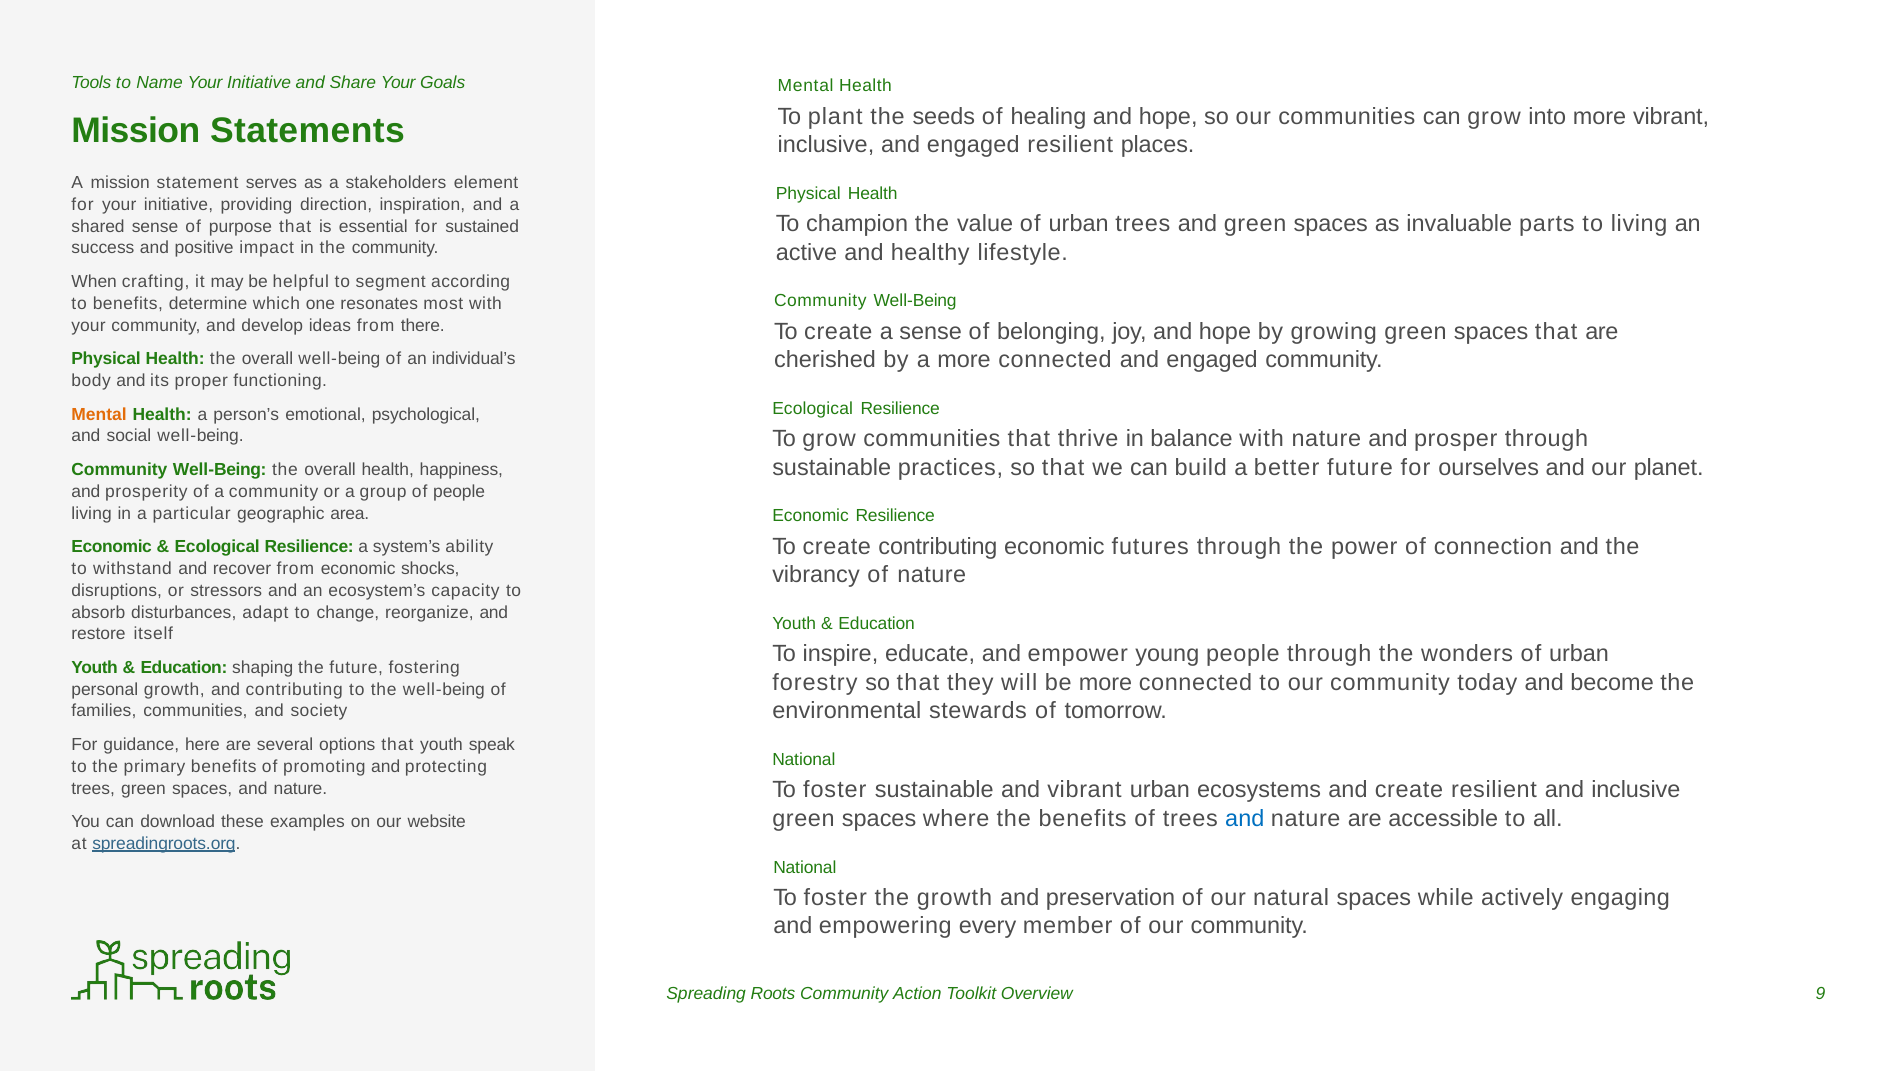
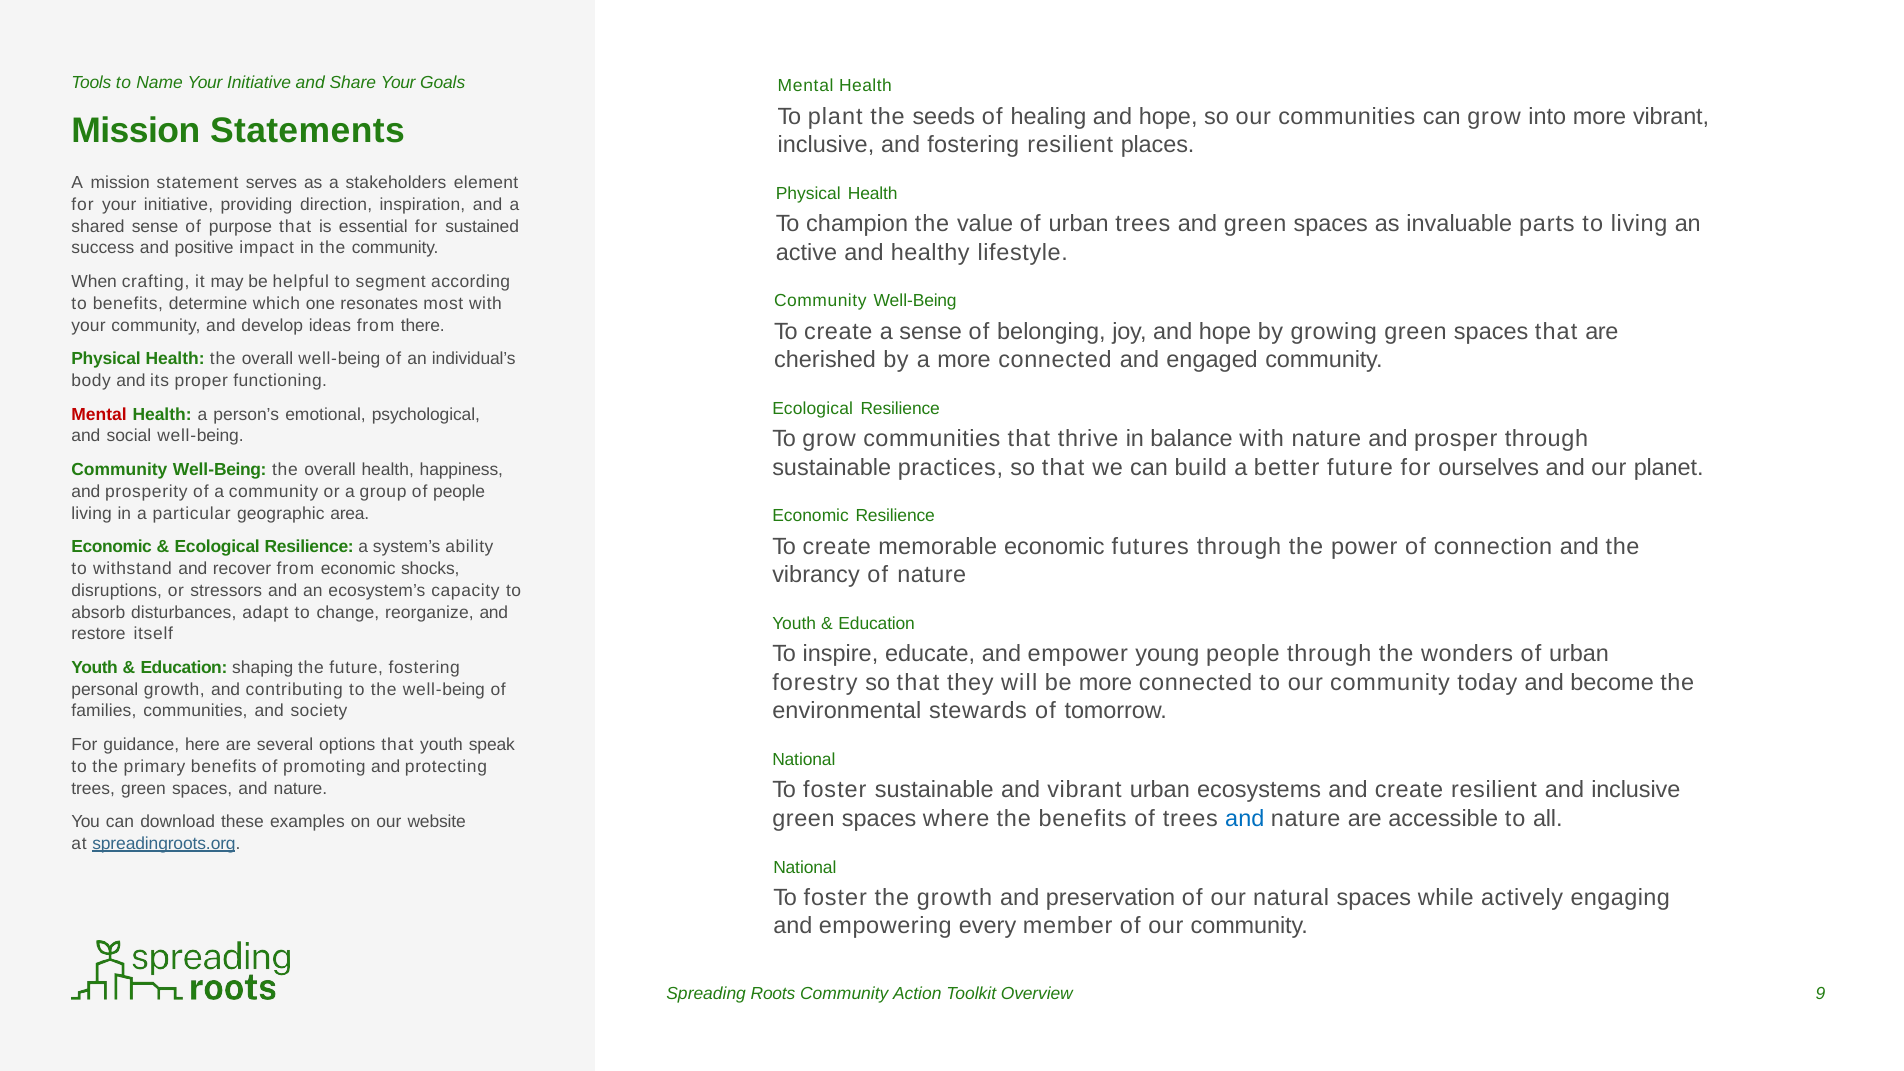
inclusive and engaged: engaged -> fostering (973, 145)
Mental colour: orange -> red (99, 414)
create contributing: contributing -> memorable (938, 547)
